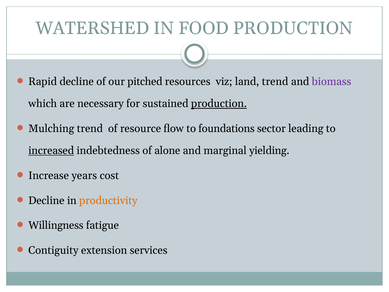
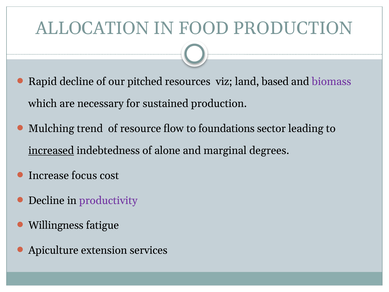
WATERSHED: WATERSHED -> ALLOCATION (92, 28)
land trend: trend -> based (275, 82)
production underline: present -> none (219, 104)
yielding: yielding -> degrees (269, 150)
years: years -> focus (84, 175)
productivity colour: orange -> purple (108, 200)
Contiguity: Contiguity -> Apiculture (53, 250)
